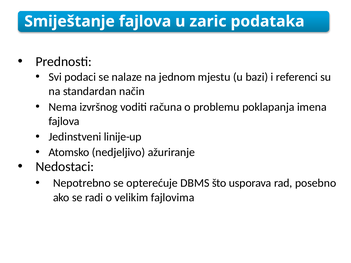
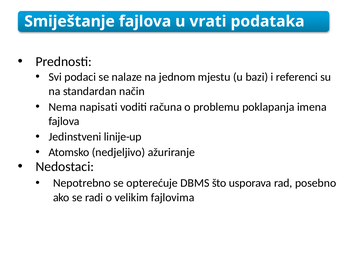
zaric: zaric -> vrati (208, 21)
izvršnog: izvršnog -> napisati (99, 107)
